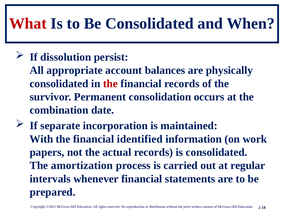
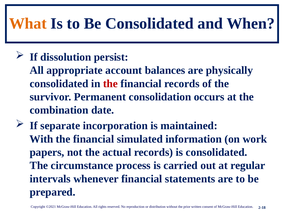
What colour: red -> orange (28, 23)
identified: identified -> simulated (140, 139)
amortization: amortization -> circumstance (82, 166)
